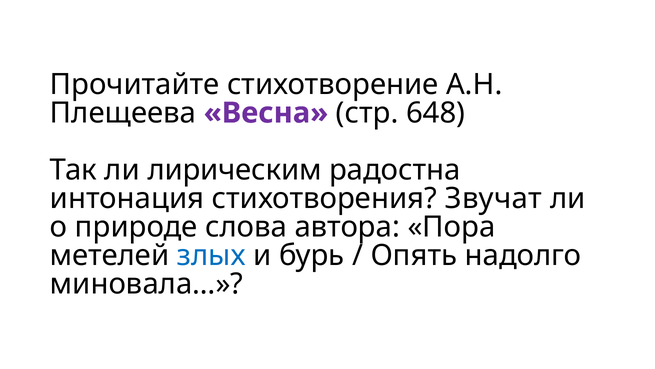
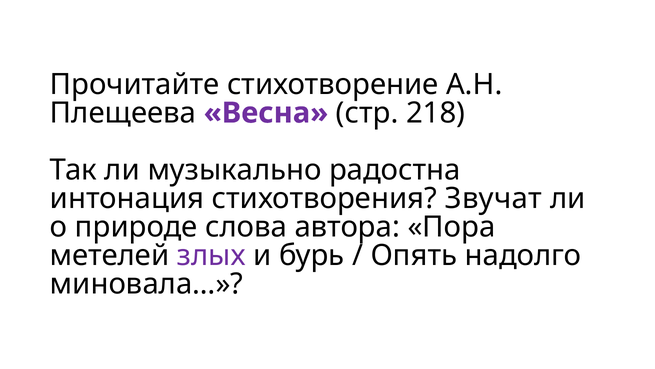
648: 648 -> 218 (436, 113)
лирическим: лирическим -> музыкально (235, 170)
злых colour: blue -> purple (211, 255)
